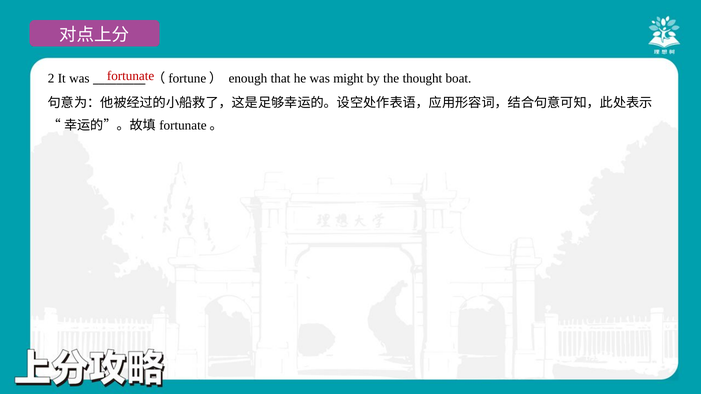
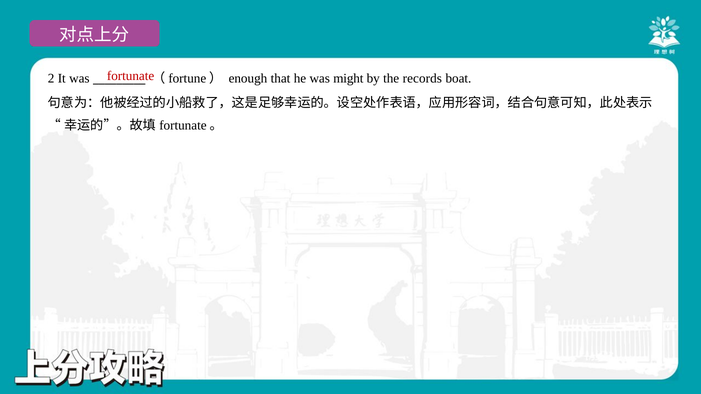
thought: thought -> records (422, 78)
